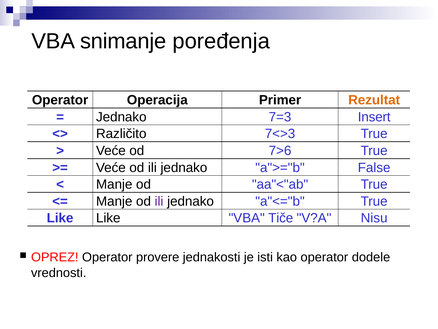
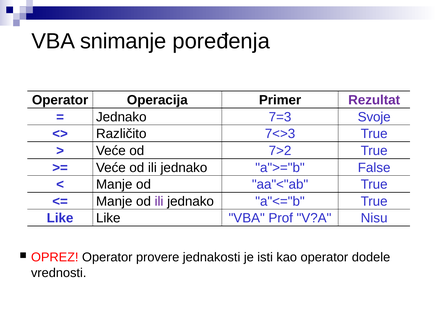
Rezultat colour: orange -> purple (374, 100)
Insert: Insert -> Svoje (374, 117)
7>6: 7>6 -> 7>2 (280, 151)
Tiče: Tiče -> Prof (281, 218)
